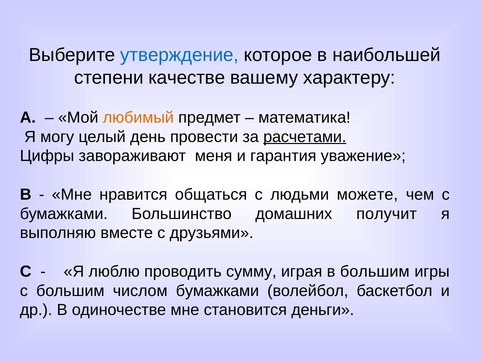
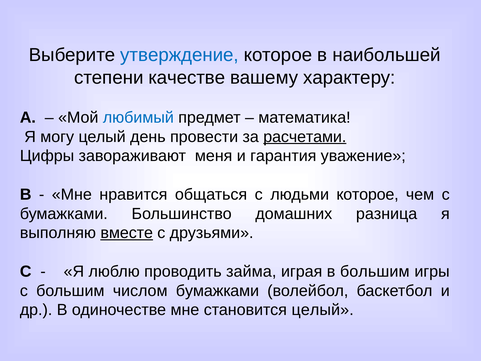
любимый colour: orange -> blue (138, 117)
людьми можете: можете -> которое (368, 194)
получит: получит -> разница (387, 214)
вместе underline: none -> present (127, 233)
сумму: сумму -> займа (251, 271)
становится деньги: деньги -> целый (323, 310)
